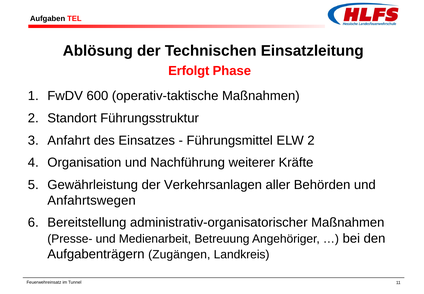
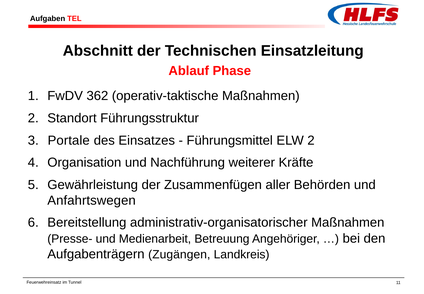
Ablösung: Ablösung -> Abschnitt (98, 51)
Erfolgt: Erfolgt -> Ablauf (189, 71)
600: 600 -> 362 (97, 96)
Anfahrt: Anfahrt -> Portale (69, 140)
Verkehrsanlagen: Verkehrsanlagen -> Zusammenfügen (213, 184)
